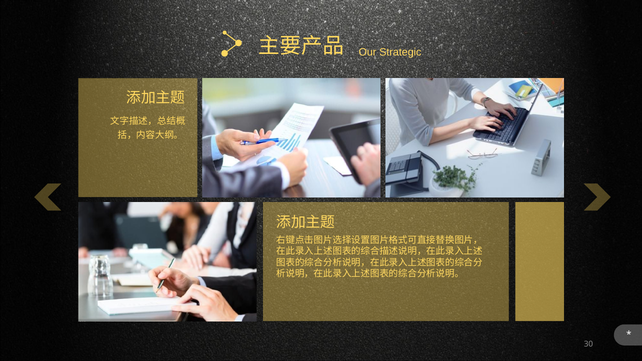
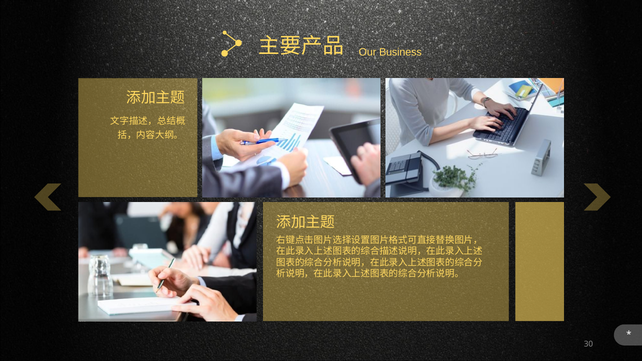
Strategic: Strategic -> Business (400, 52)
